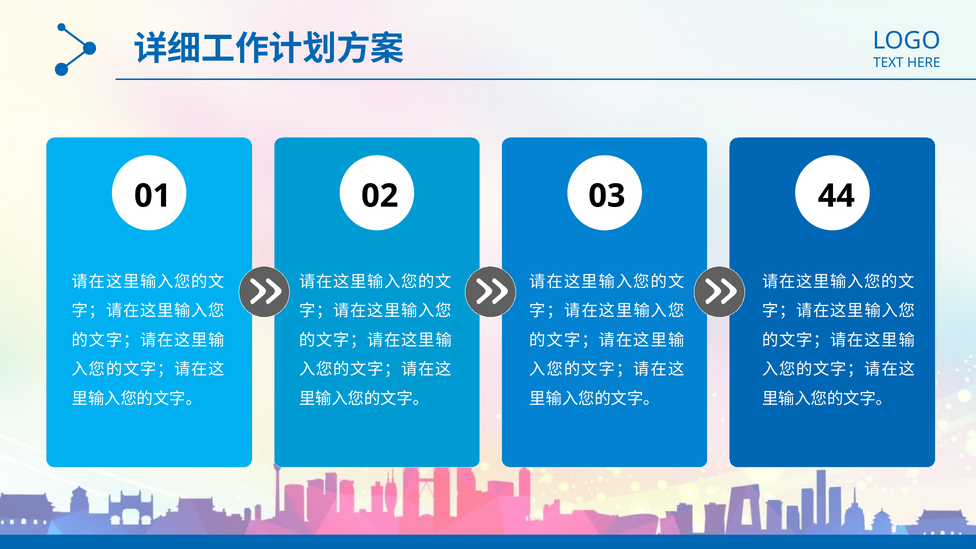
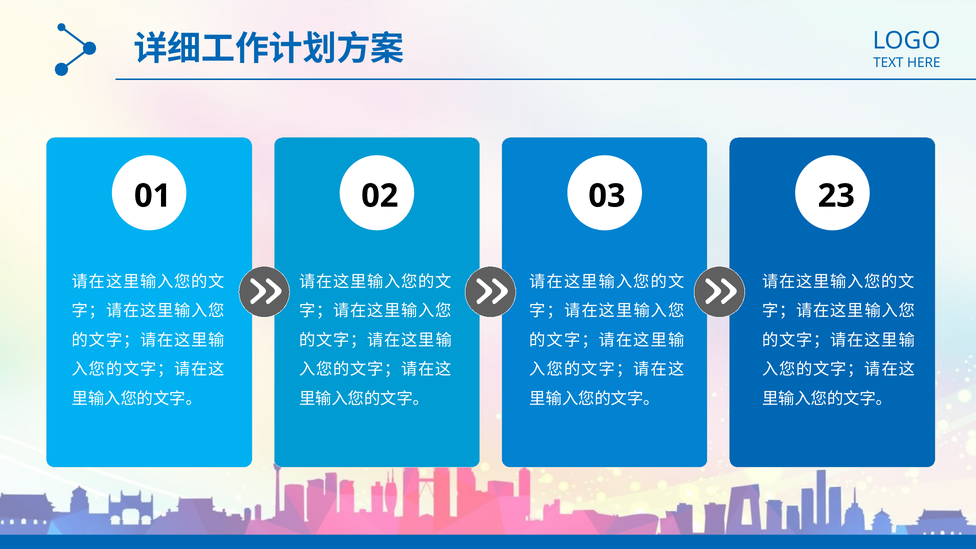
44: 44 -> 23 (836, 196)
